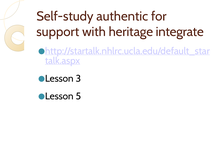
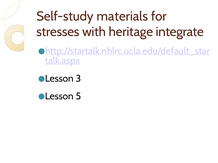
authentic: authentic -> materials (122, 16)
support: support -> stresses (58, 32)
